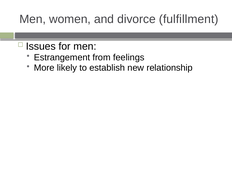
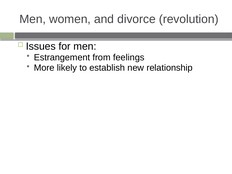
fulfillment: fulfillment -> revolution (189, 19)
